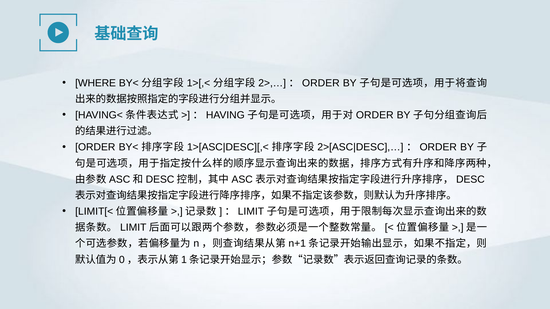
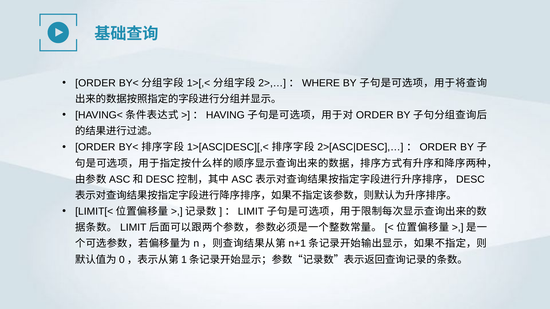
WHERE: WHERE -> ORDER (95, 83)
ORDER: ORDER -> WHERE (321, 83)
